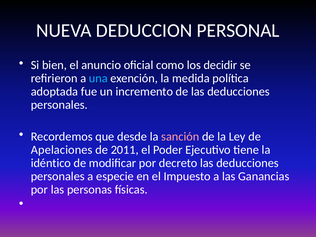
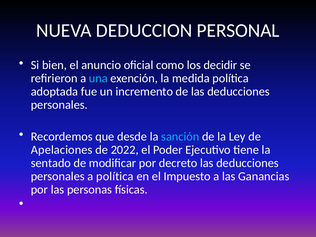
sanción colour: pink -> light blue (180, 137)
2011: 2011 -> 2022 (125, 150)
idéntico: idéntico -> sentado (51, 163)
a especie: especie -> política (115, 176)
